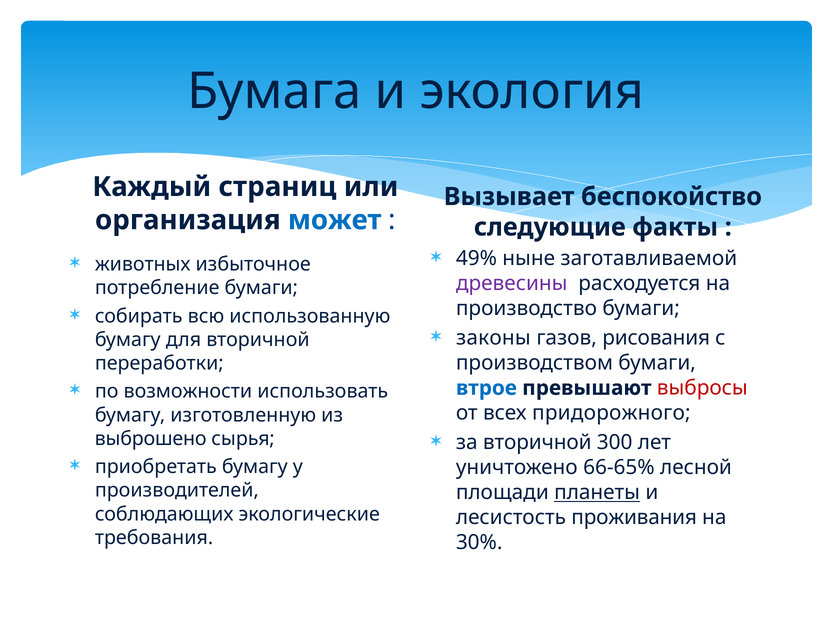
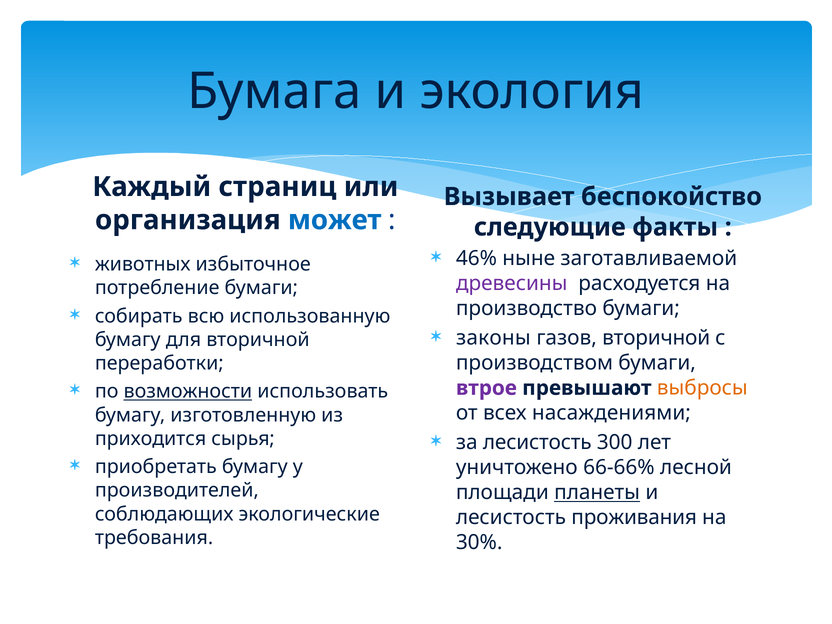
49%: 49% -> 46% (476, 259)
газов рисования: рисования -> вторичной (656, 338)
возможности underline: none -> present (188, 391)
втрое colour: blue -> purple (486, 388)
выбросы colour: red -> orange (702, 388)
придорожного: придорожного -> насаждениями (611, 413)
за вторичной: вторичной -> лесистость (537, 443)
выброшено: выброшено -> приходится (151, 439)
66-65%: 66-65% -> 66-66% (619, 468)
